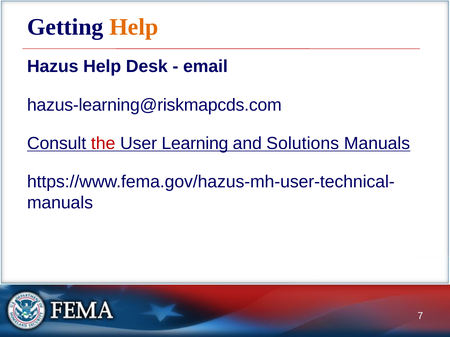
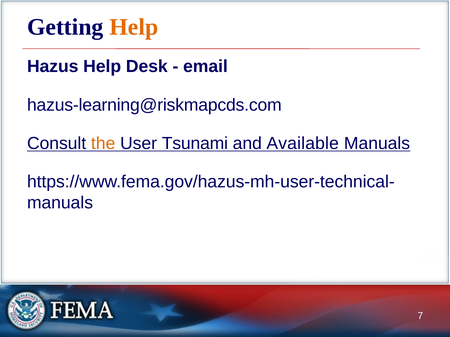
the colour: red -> orange (103, 144)
Learning: Learning -> Tsunami (195, 144)
Solutions: Solutions -> Available (303, 144)
